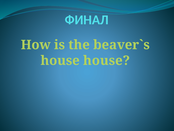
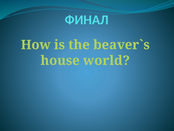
house house: house -> world (106, 60)
